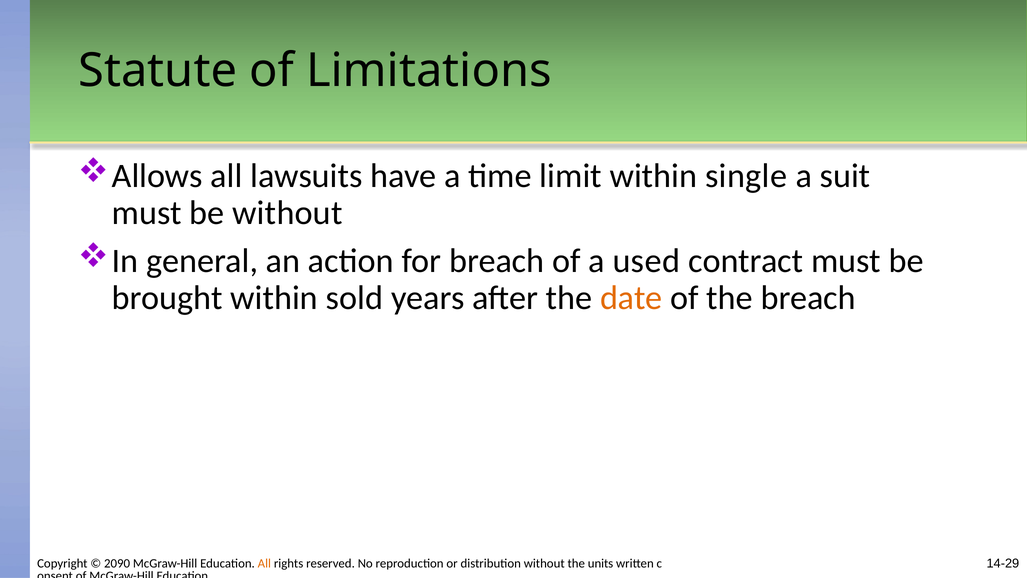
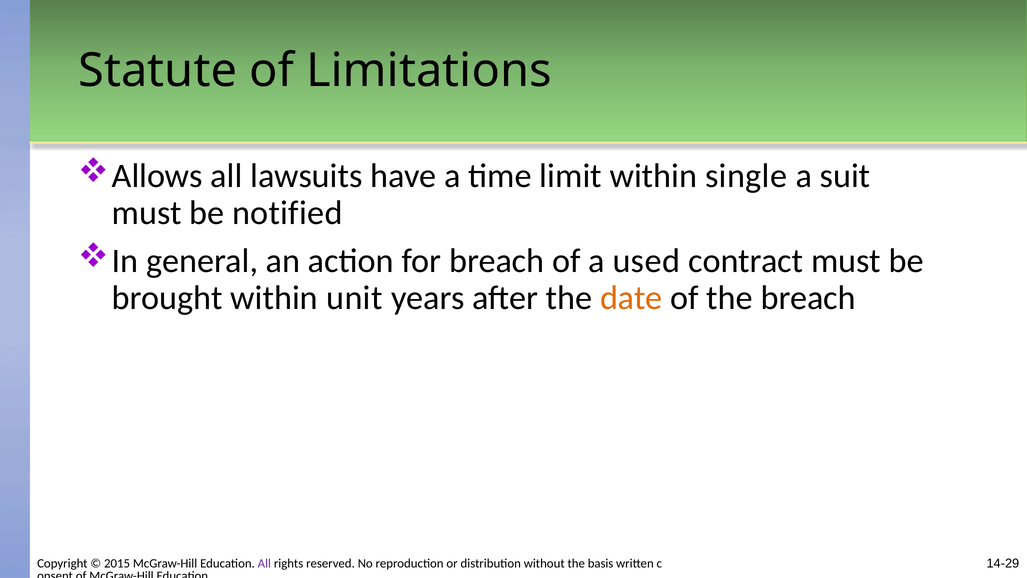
be without: without -> notified (287, 213)
sold: sold -> unit (354, 298)
2090: 2090 -> 2015 (117, 563)
All colour: orange -> purple (264, 563)
units: units -> basis (601, 563)
